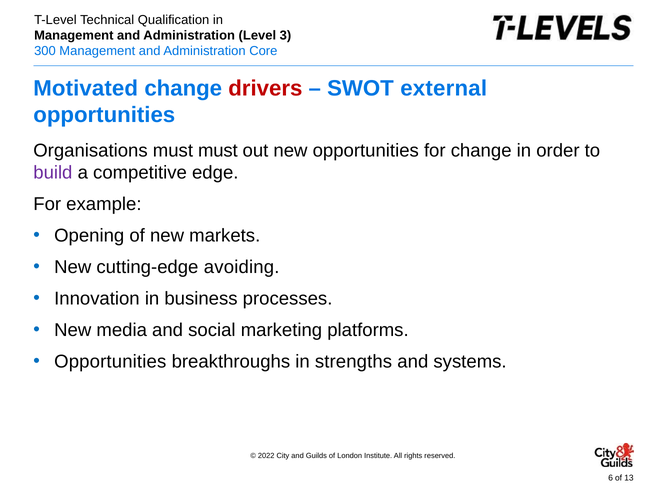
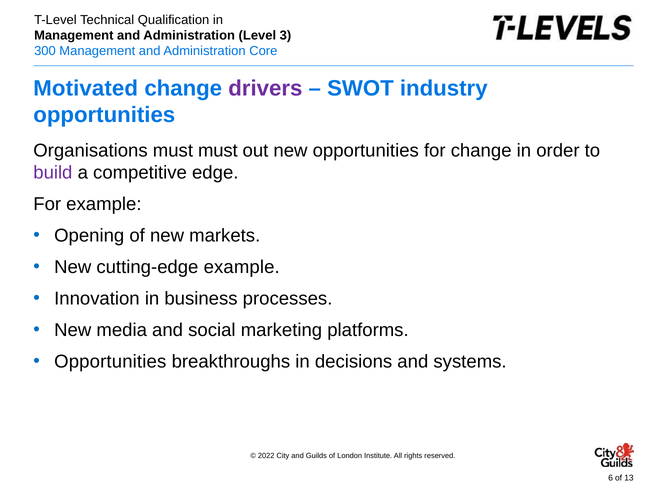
drivers colour: red -> purple (265, 88)
external: external -> industry (444, 88)
cutting-edge avoiding: avoiding -> example (242, 267)
strengths: strengths -> decisions (354, 362)
